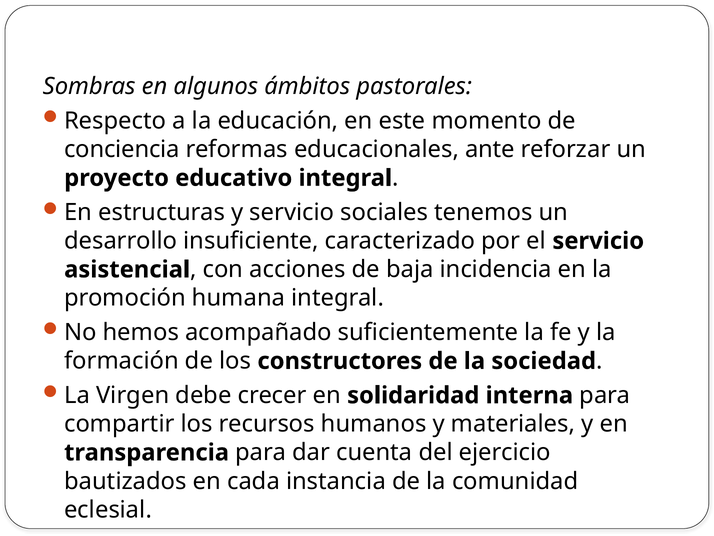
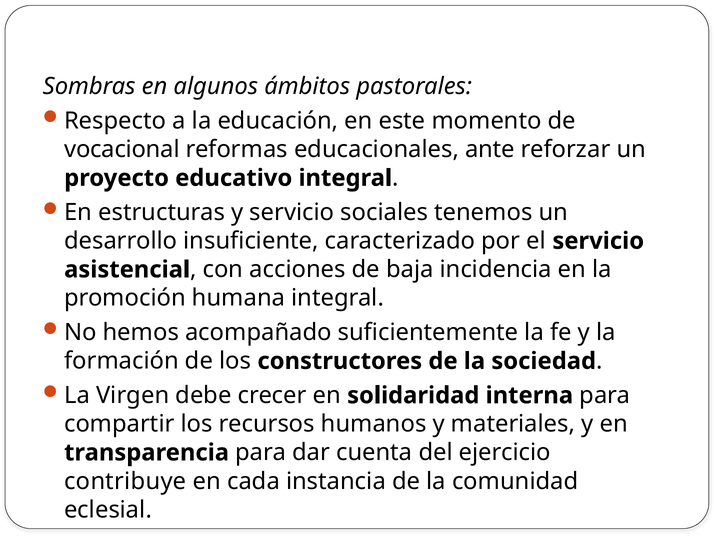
conciencia: conciencia -> vocacional (122, 149)
bautizados: bautizados -> contribuye (125, 481)
